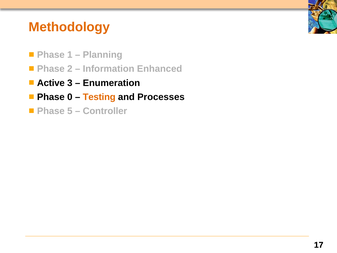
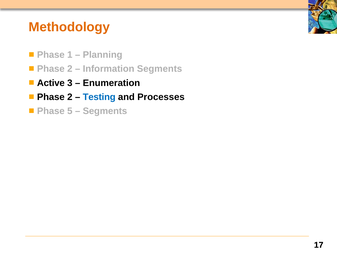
Information Enhanced: Enhanced -> Segments (160, 69)
0: 0 -> 2 (70, 97)
Testing colour: orange -> blue (99, 97)
Controller: Controller -> Segments (105, 111)
